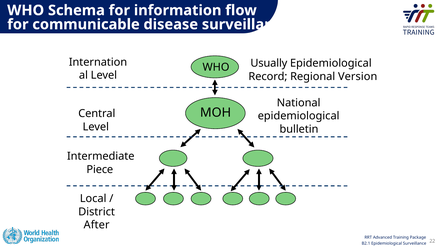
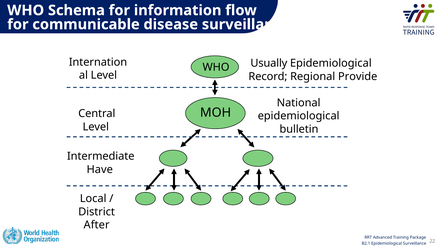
Version: Version -> Provide (358, 76)
Piece: Piece -> Have (100, 169)
